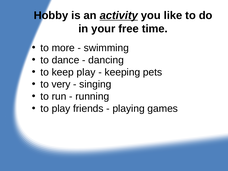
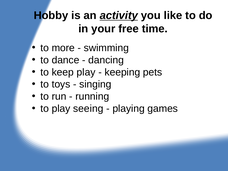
very: very -> toys (61, 84)
friends: friends -> seeing (88, 109)
